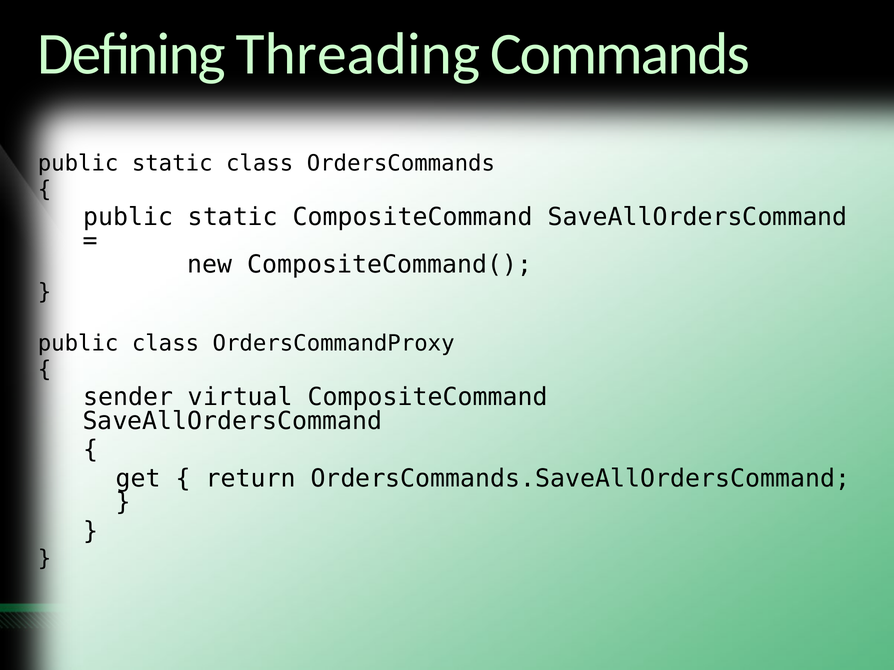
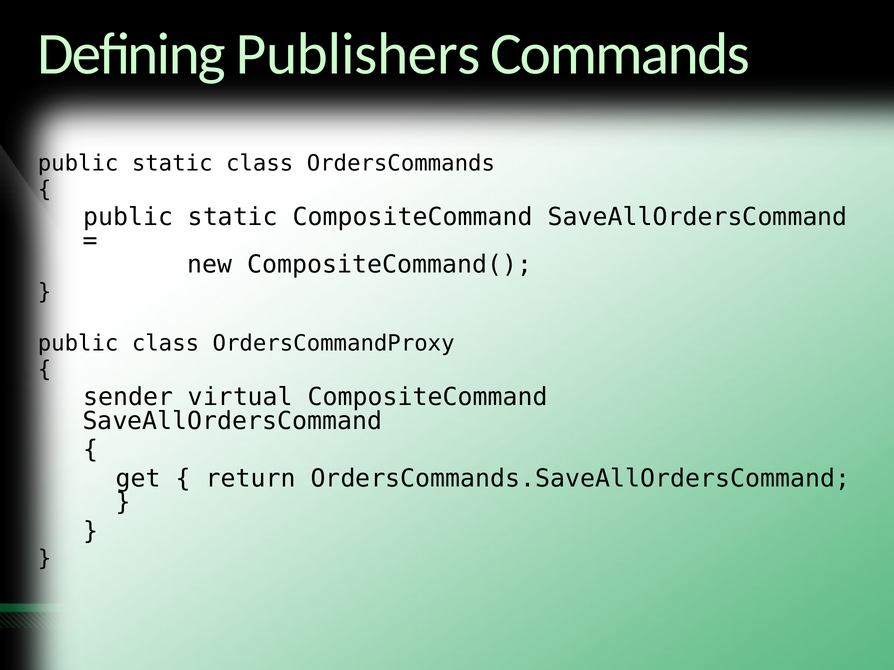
Threading: Threading -> Publishers (358, 54)
